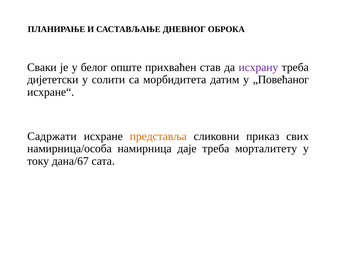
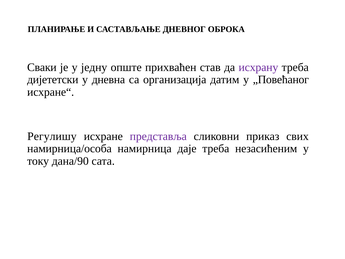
белог: белог -> једну (94, 67)
солити: солити -> дневна (108, 80)
морбидитета: морбидитета -> организација (175, 80)
Садржати: Садржати -> Регулишу (52, 136)
представља colour: orange -> purple (158, 136)
морталитету: морталитету -> незасићеним (266, 149)
дана/67: дана/67 -> дана/90 (70, 161)
